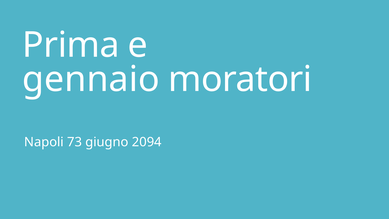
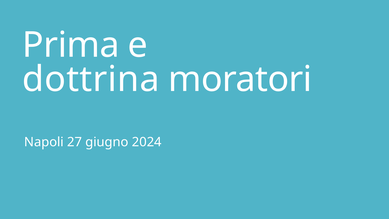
gennaio: gennaio -> dottrina (91, 79)
73: 73 -> 27 (75, 142)
2094: 2094 -> 2024 (147, 142)
